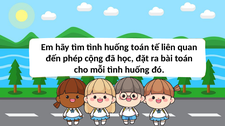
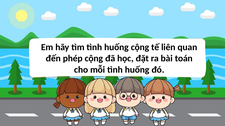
huống toán: toán -> cộng (140, 47)
